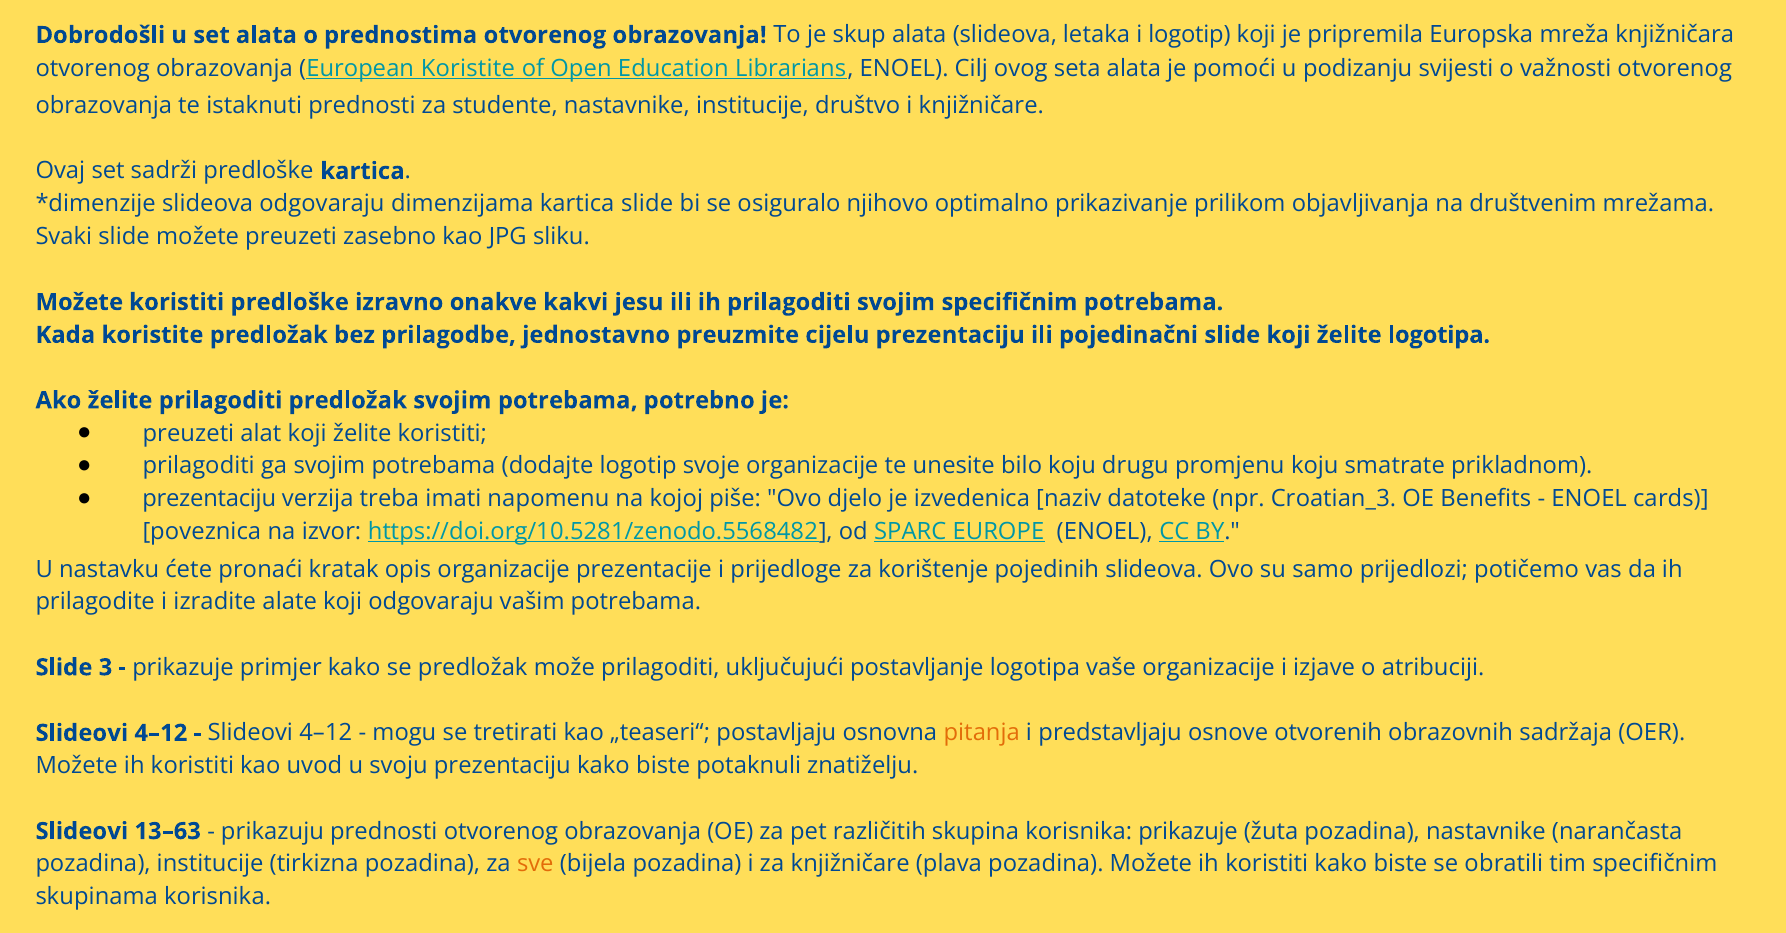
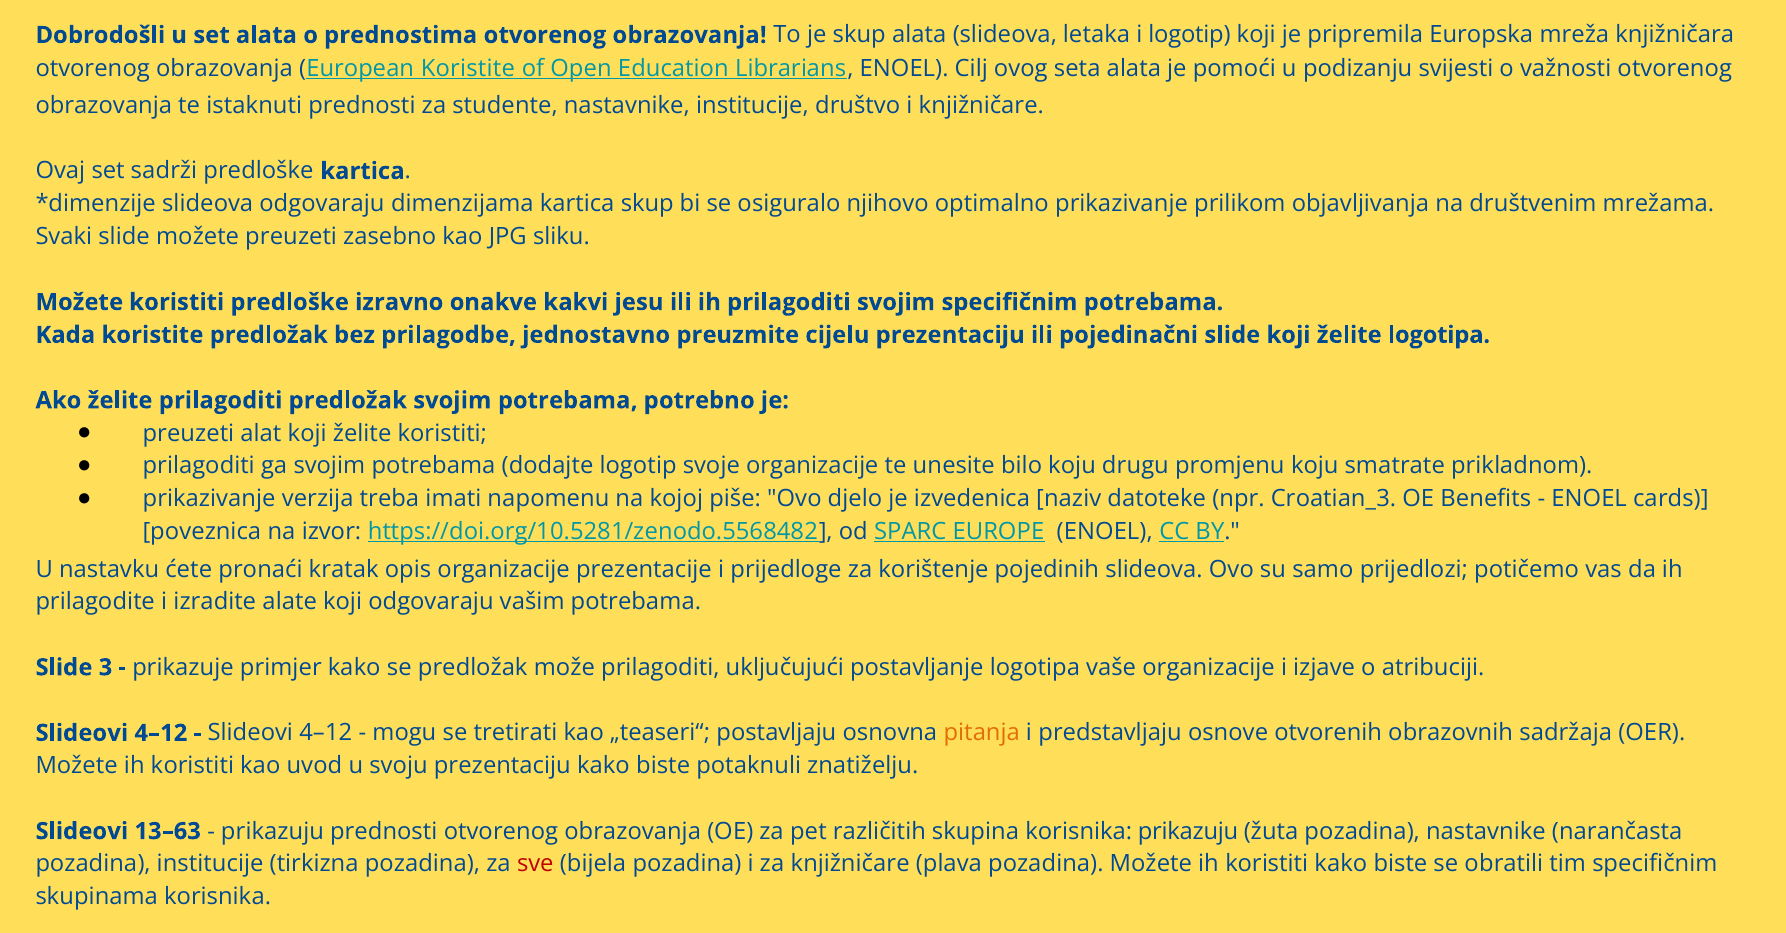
kartica slide: slide -> skup (647, 204)
prezentaciju: prezentaciju -> prikazivanje (209, 499)
korisnika prikazuje: prikazuje -> prikazuju (1188, 831)
sve colour: orange -> red (535, 864)
